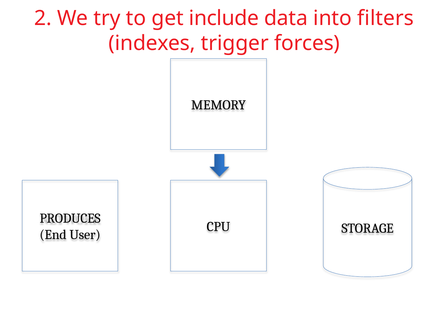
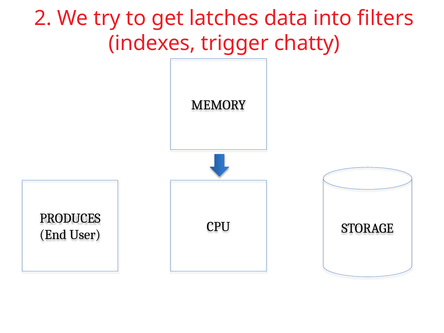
include: include -> latches (224, 18)
forces: forces -> chatty (307, 43)
